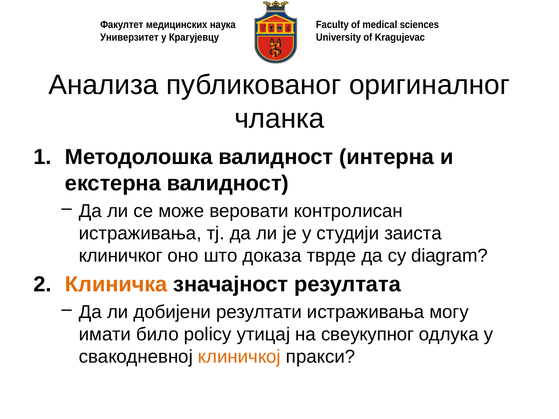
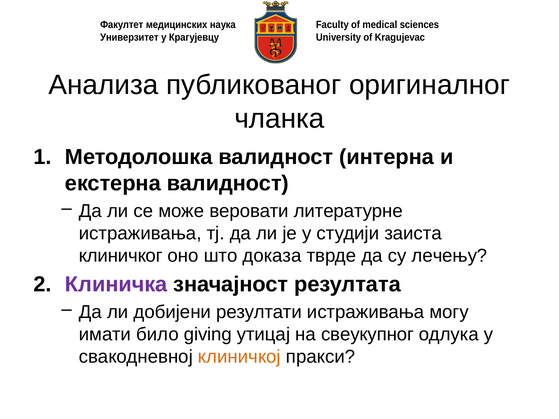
контролисан: контролисан -> литературне (348, 211)
diagram: diagram -> лечењу (449, 256)
Клиничка colour: orange -> purple (116, 285)
policy: policy -> giving (208, 335)
